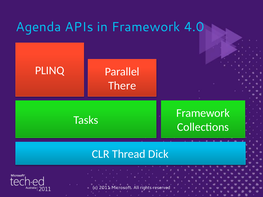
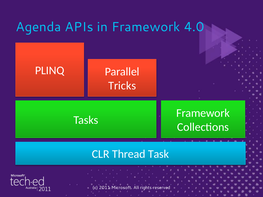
There: There -> Tricks (122, 86)
Dick: Dick -> Task (159, 154)
